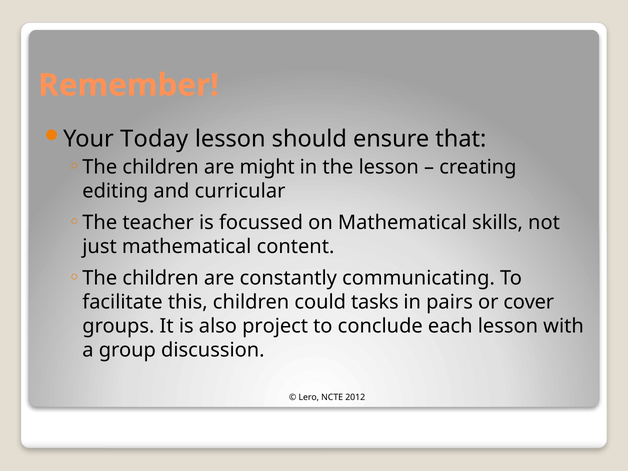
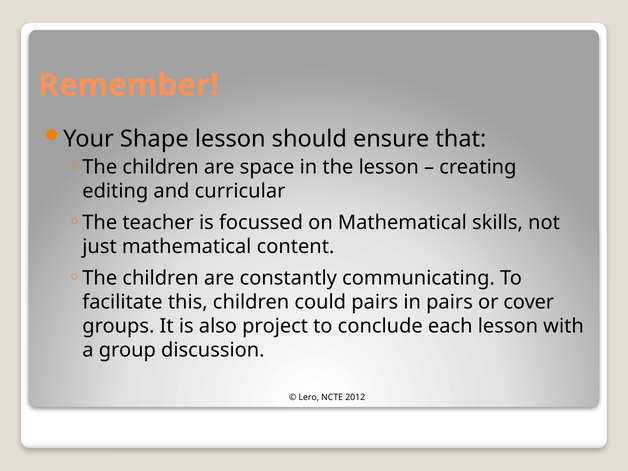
Today: Today -> Shape (154, 139)
might: might -> space (267, 167)
could tasks: tasks -> pairs (375, 302)
